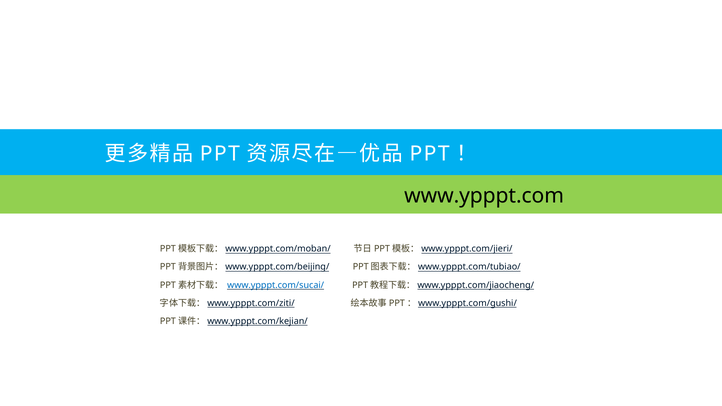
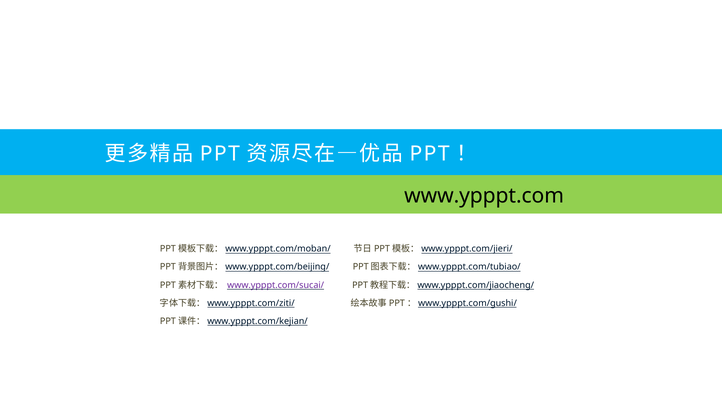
www.ypppt.com/sucai/ colour: blue -> purple (276, 285)
